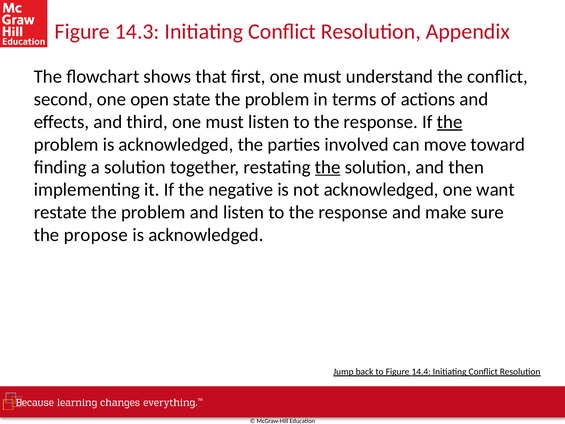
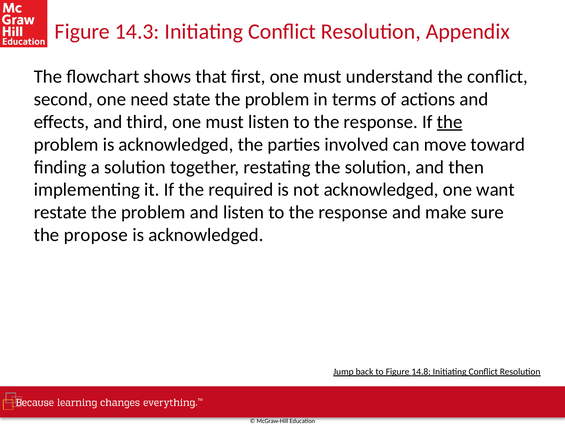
open: open -> need (150, 99)
the underline: present -> none (328, 167)
negative: negative -> required (241, 190)
14.4: 14.4 -> 14.8 (421, 372)
